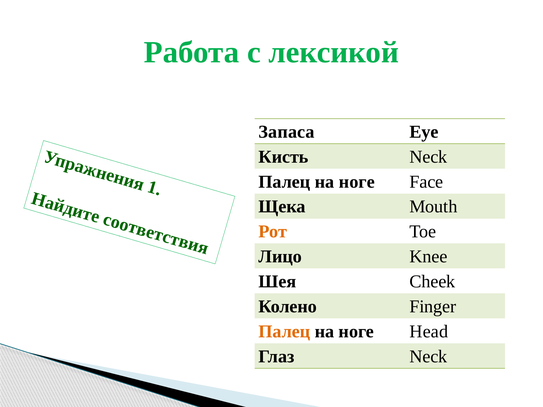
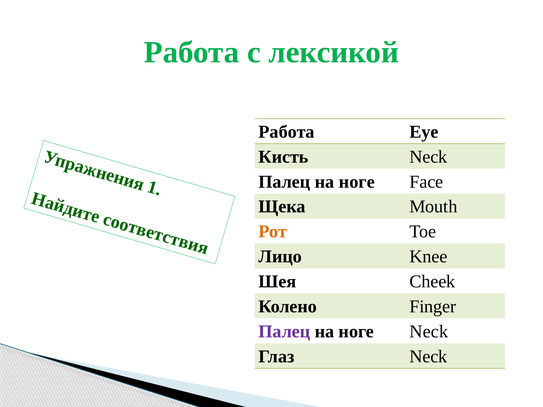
Запаса: Запаса -> Работа (287, 132)
Палец colour: orange -> purple (284, 332)
ноге Head: Head -> Neck (429, 332)
